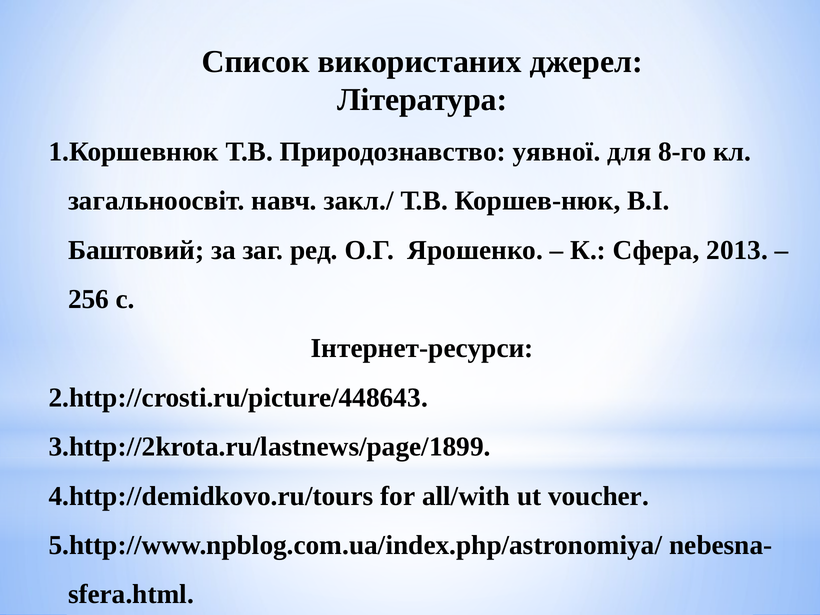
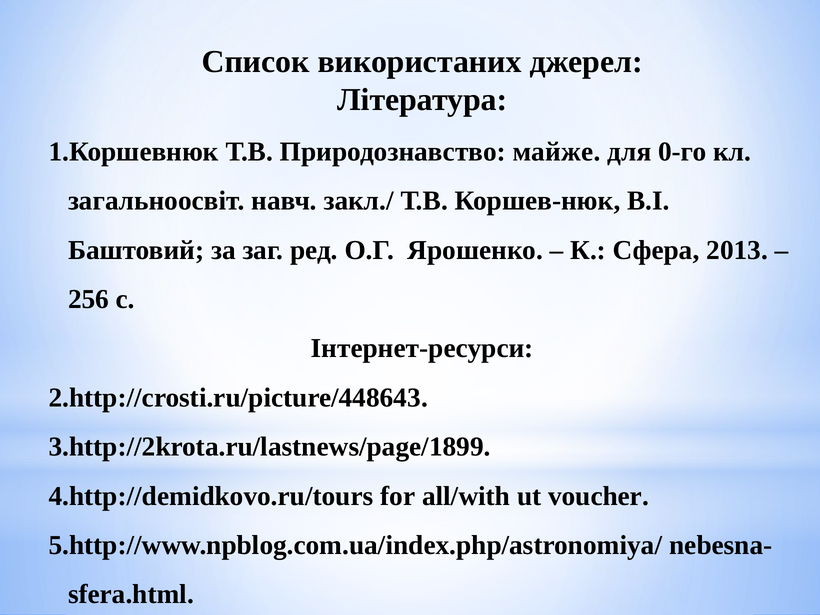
уявної: уявної -> майже (557, 152)
8-го: 8-го -> 0-го (682, 152)
